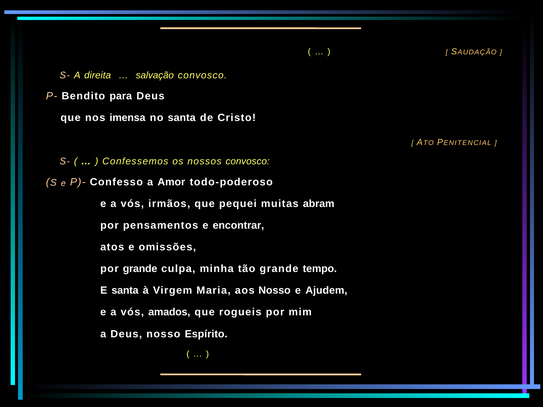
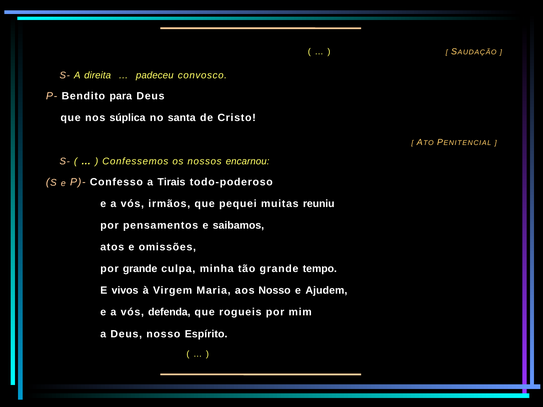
salvação: salvação -> padeceu (155, 75)
imensa: imensa -> súplica (127, 118)
nossos convosco: convosco -> encarnou (248, 161)
Amor: Amor -> Tirais (171, 182)
abram: abram -> reuniu (319, 204)
encontrar: encontrar -> saibamos (238, 226)
E santa: santa -> vivos (125, 291)
amados: amados -> defenda (169, 312)
